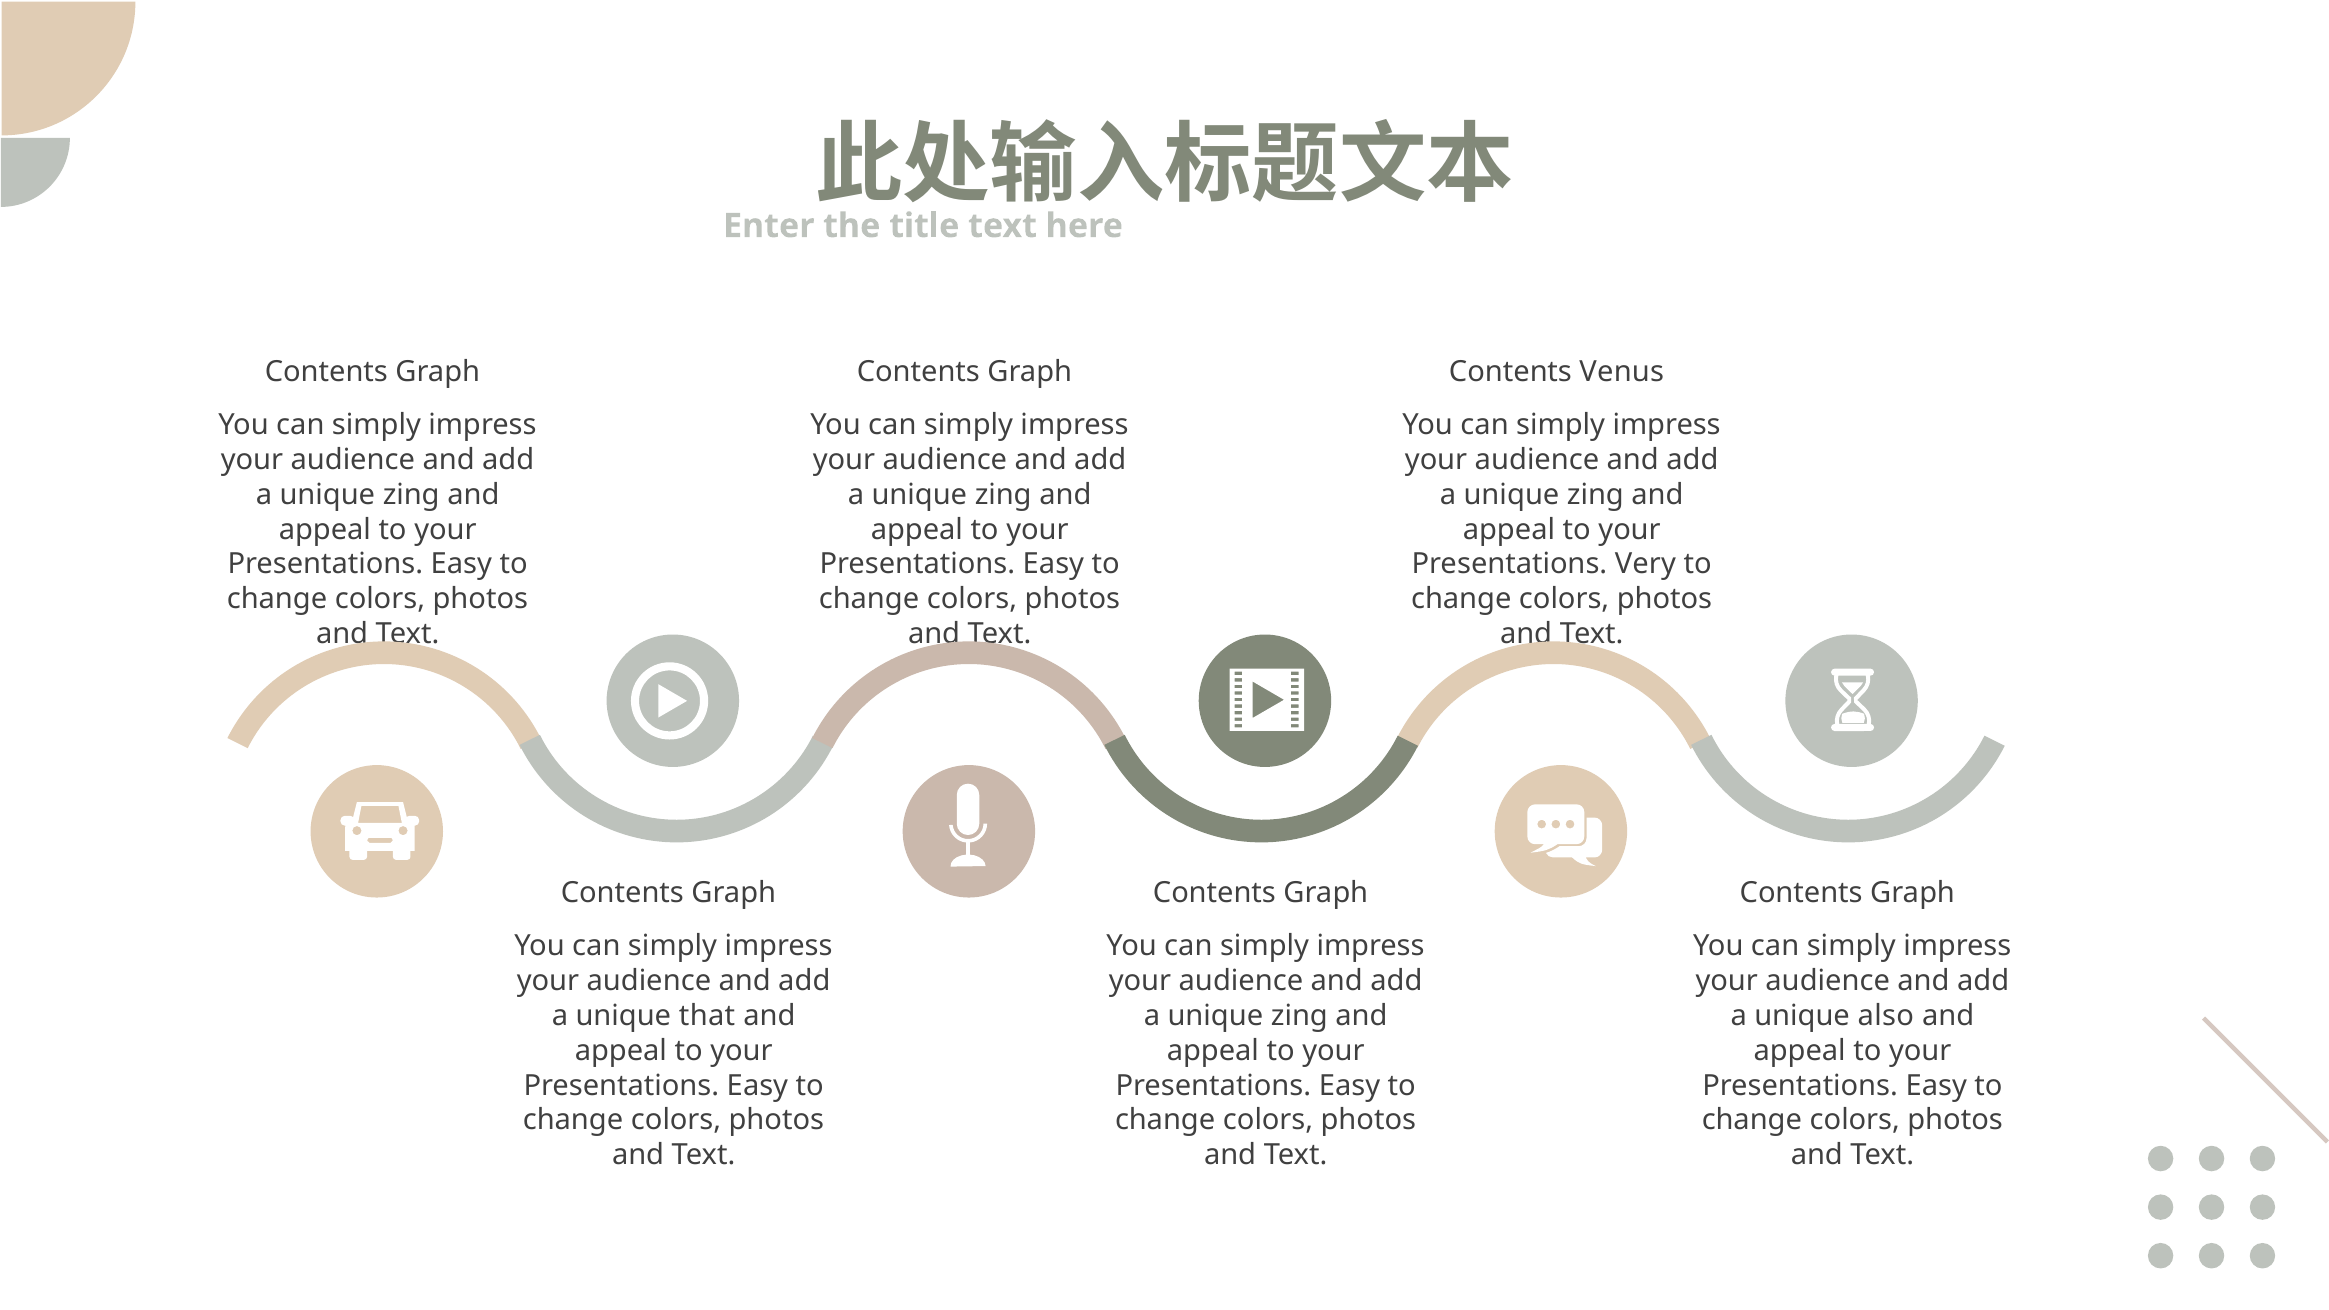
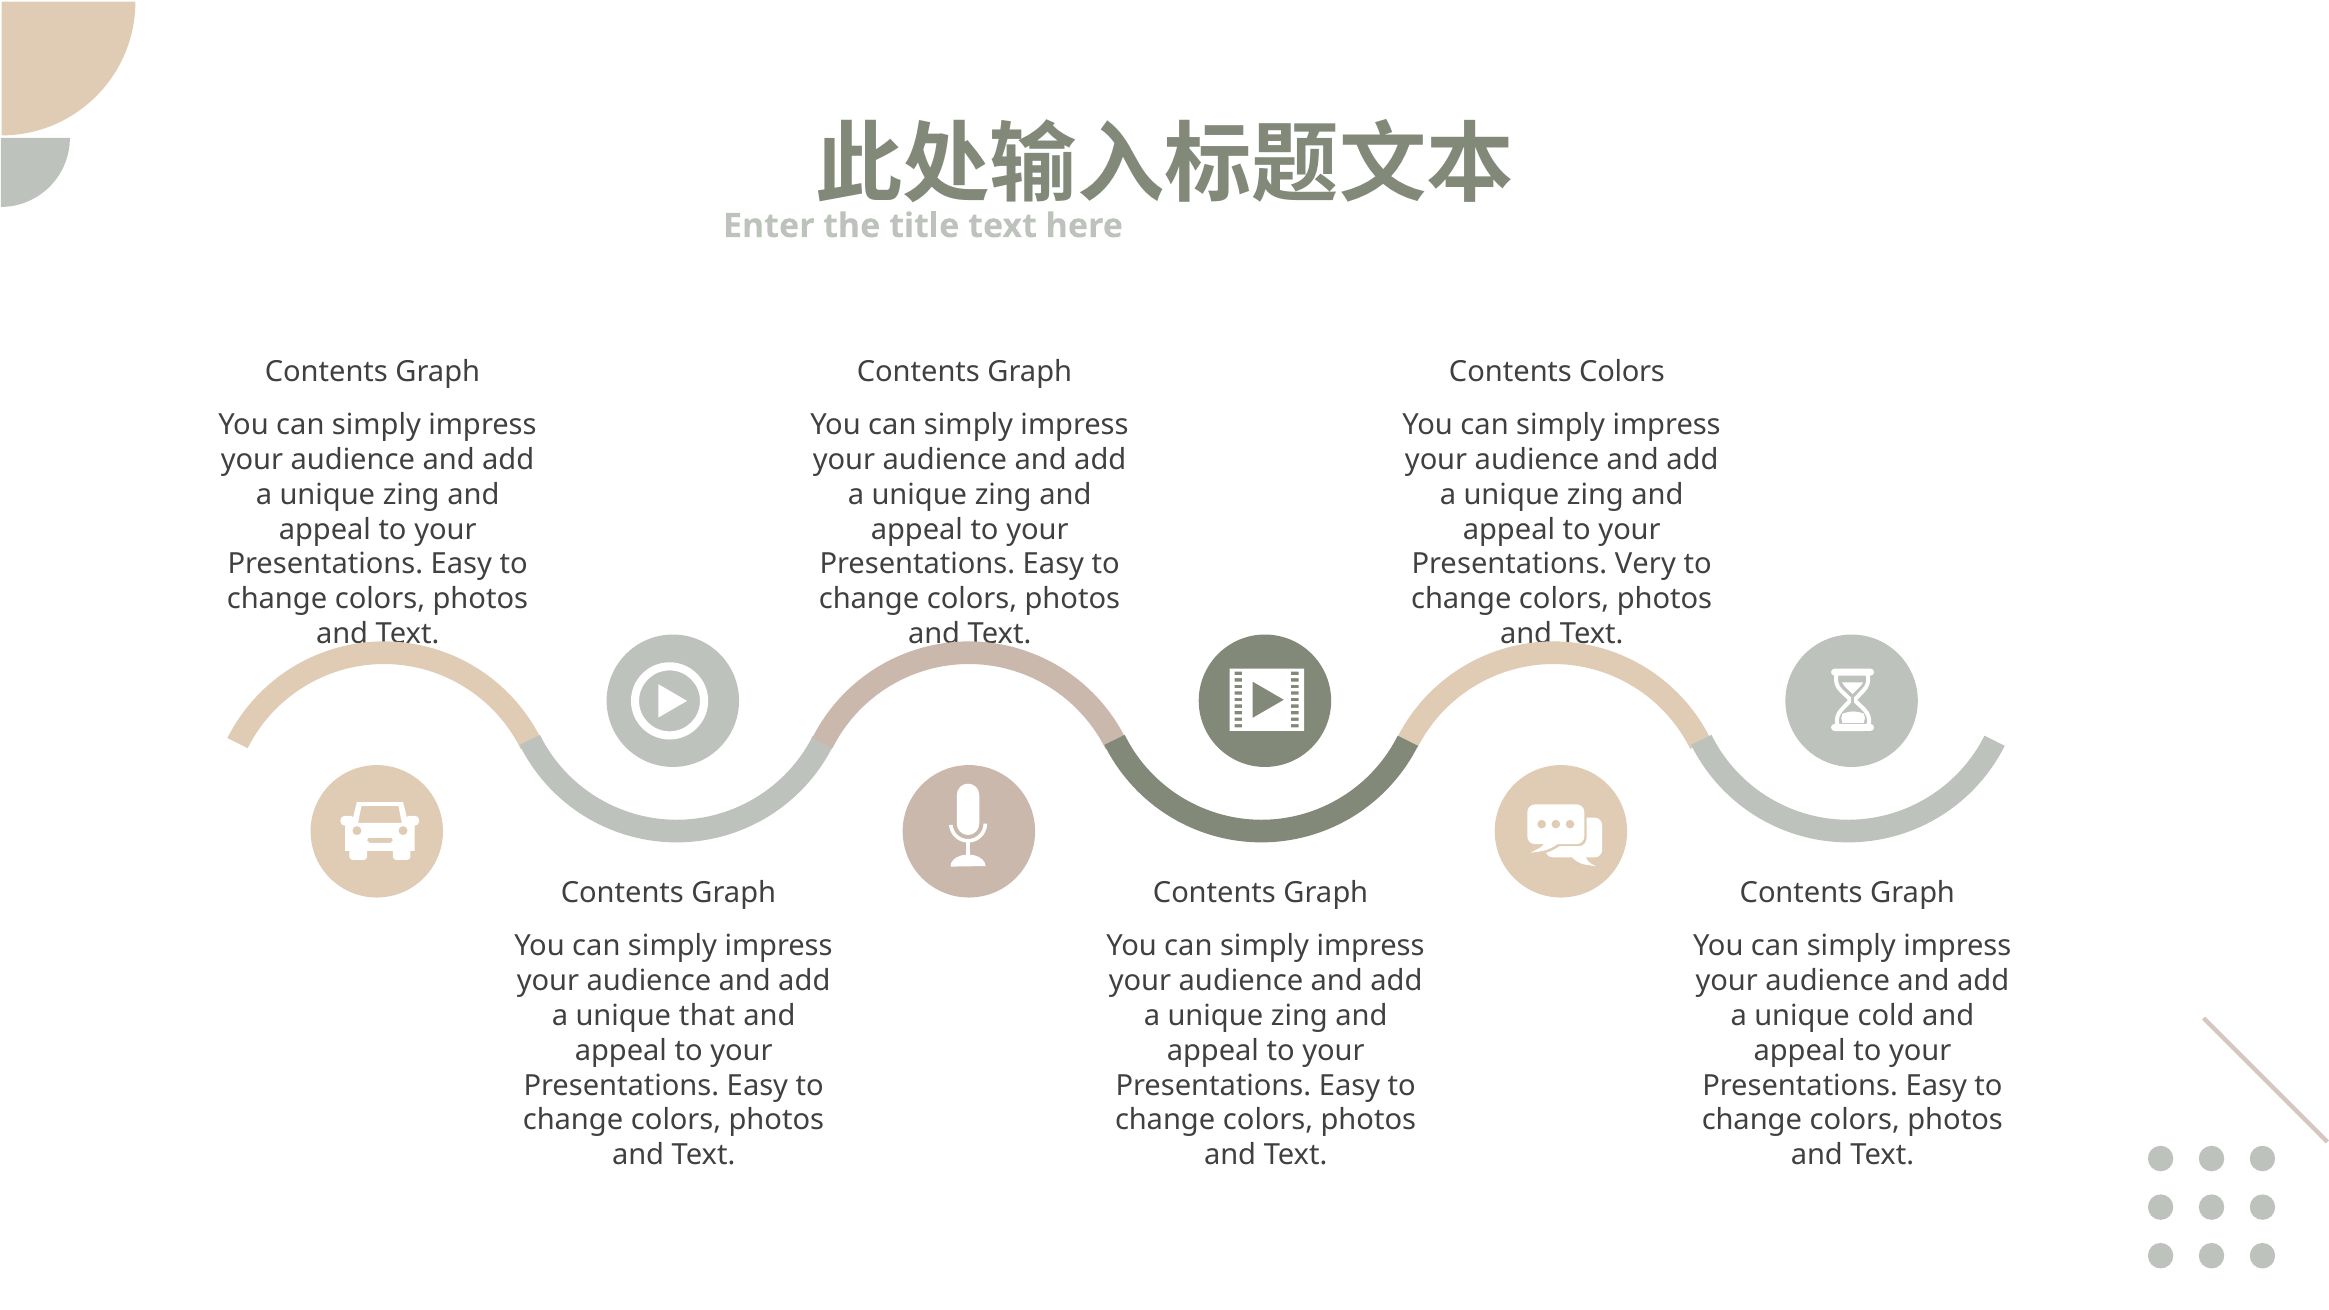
Contents Venus: Venus -> Colors (1622, 372)
also: also -> cold (1886, 1016)
